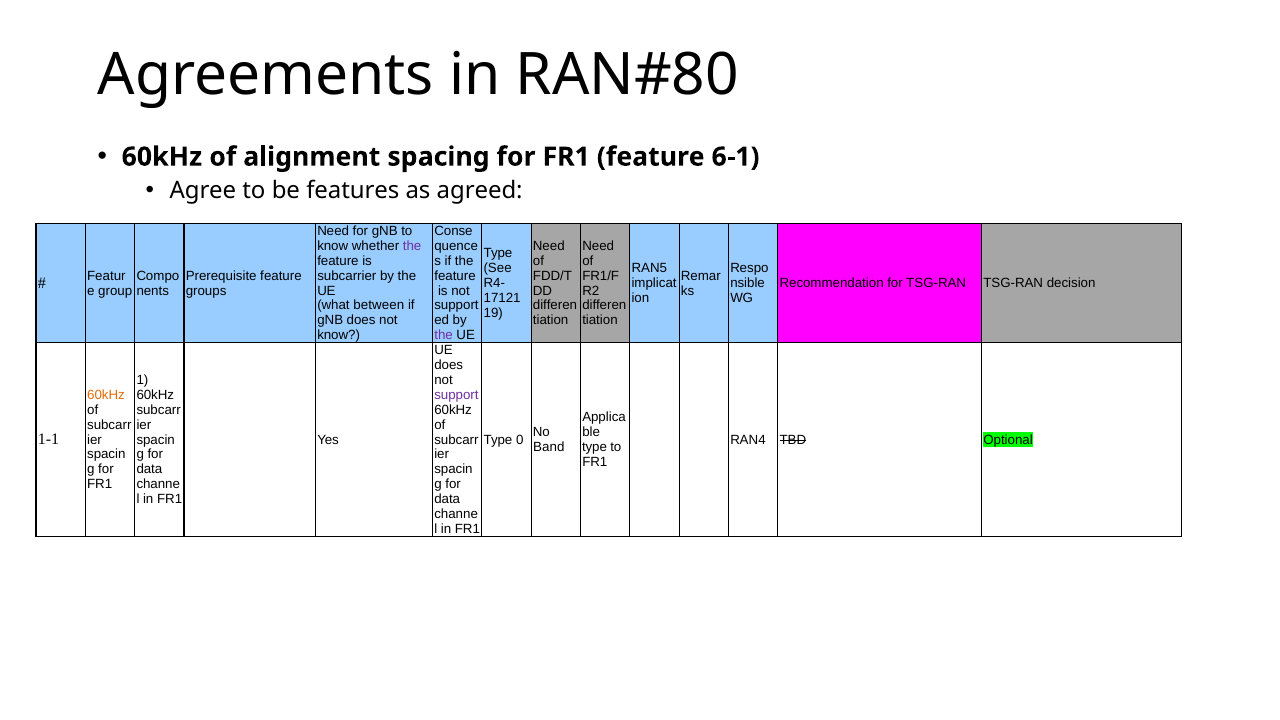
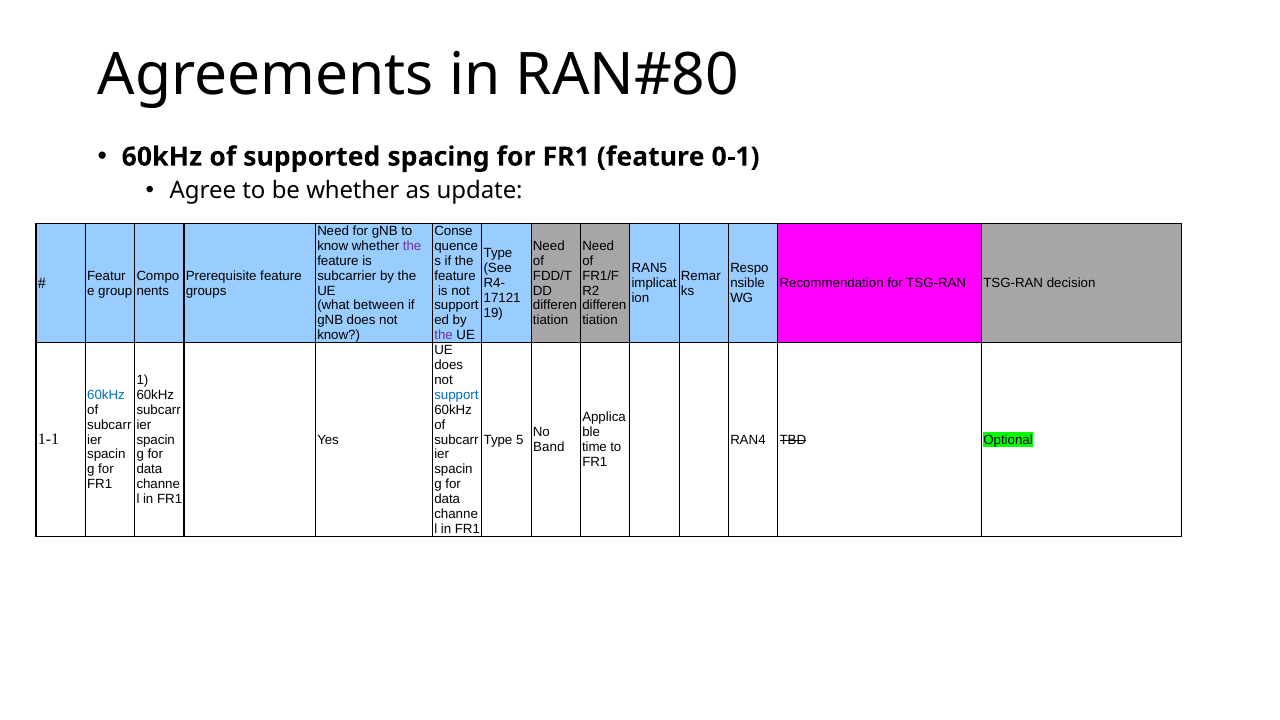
alignment: alignment -> supported (312, 157)
6-1: 6-1 -> 0-1 (736, 157)
be features: features -> whether (353, 191)
agreed: agreed -> update (480, 191)
60kHz colour: orange -> blue (106, 395)
support colour: purple -> blue (456, 395)
0: 0 -> 5 (520, 440)
type: type -> time (595, 447)
